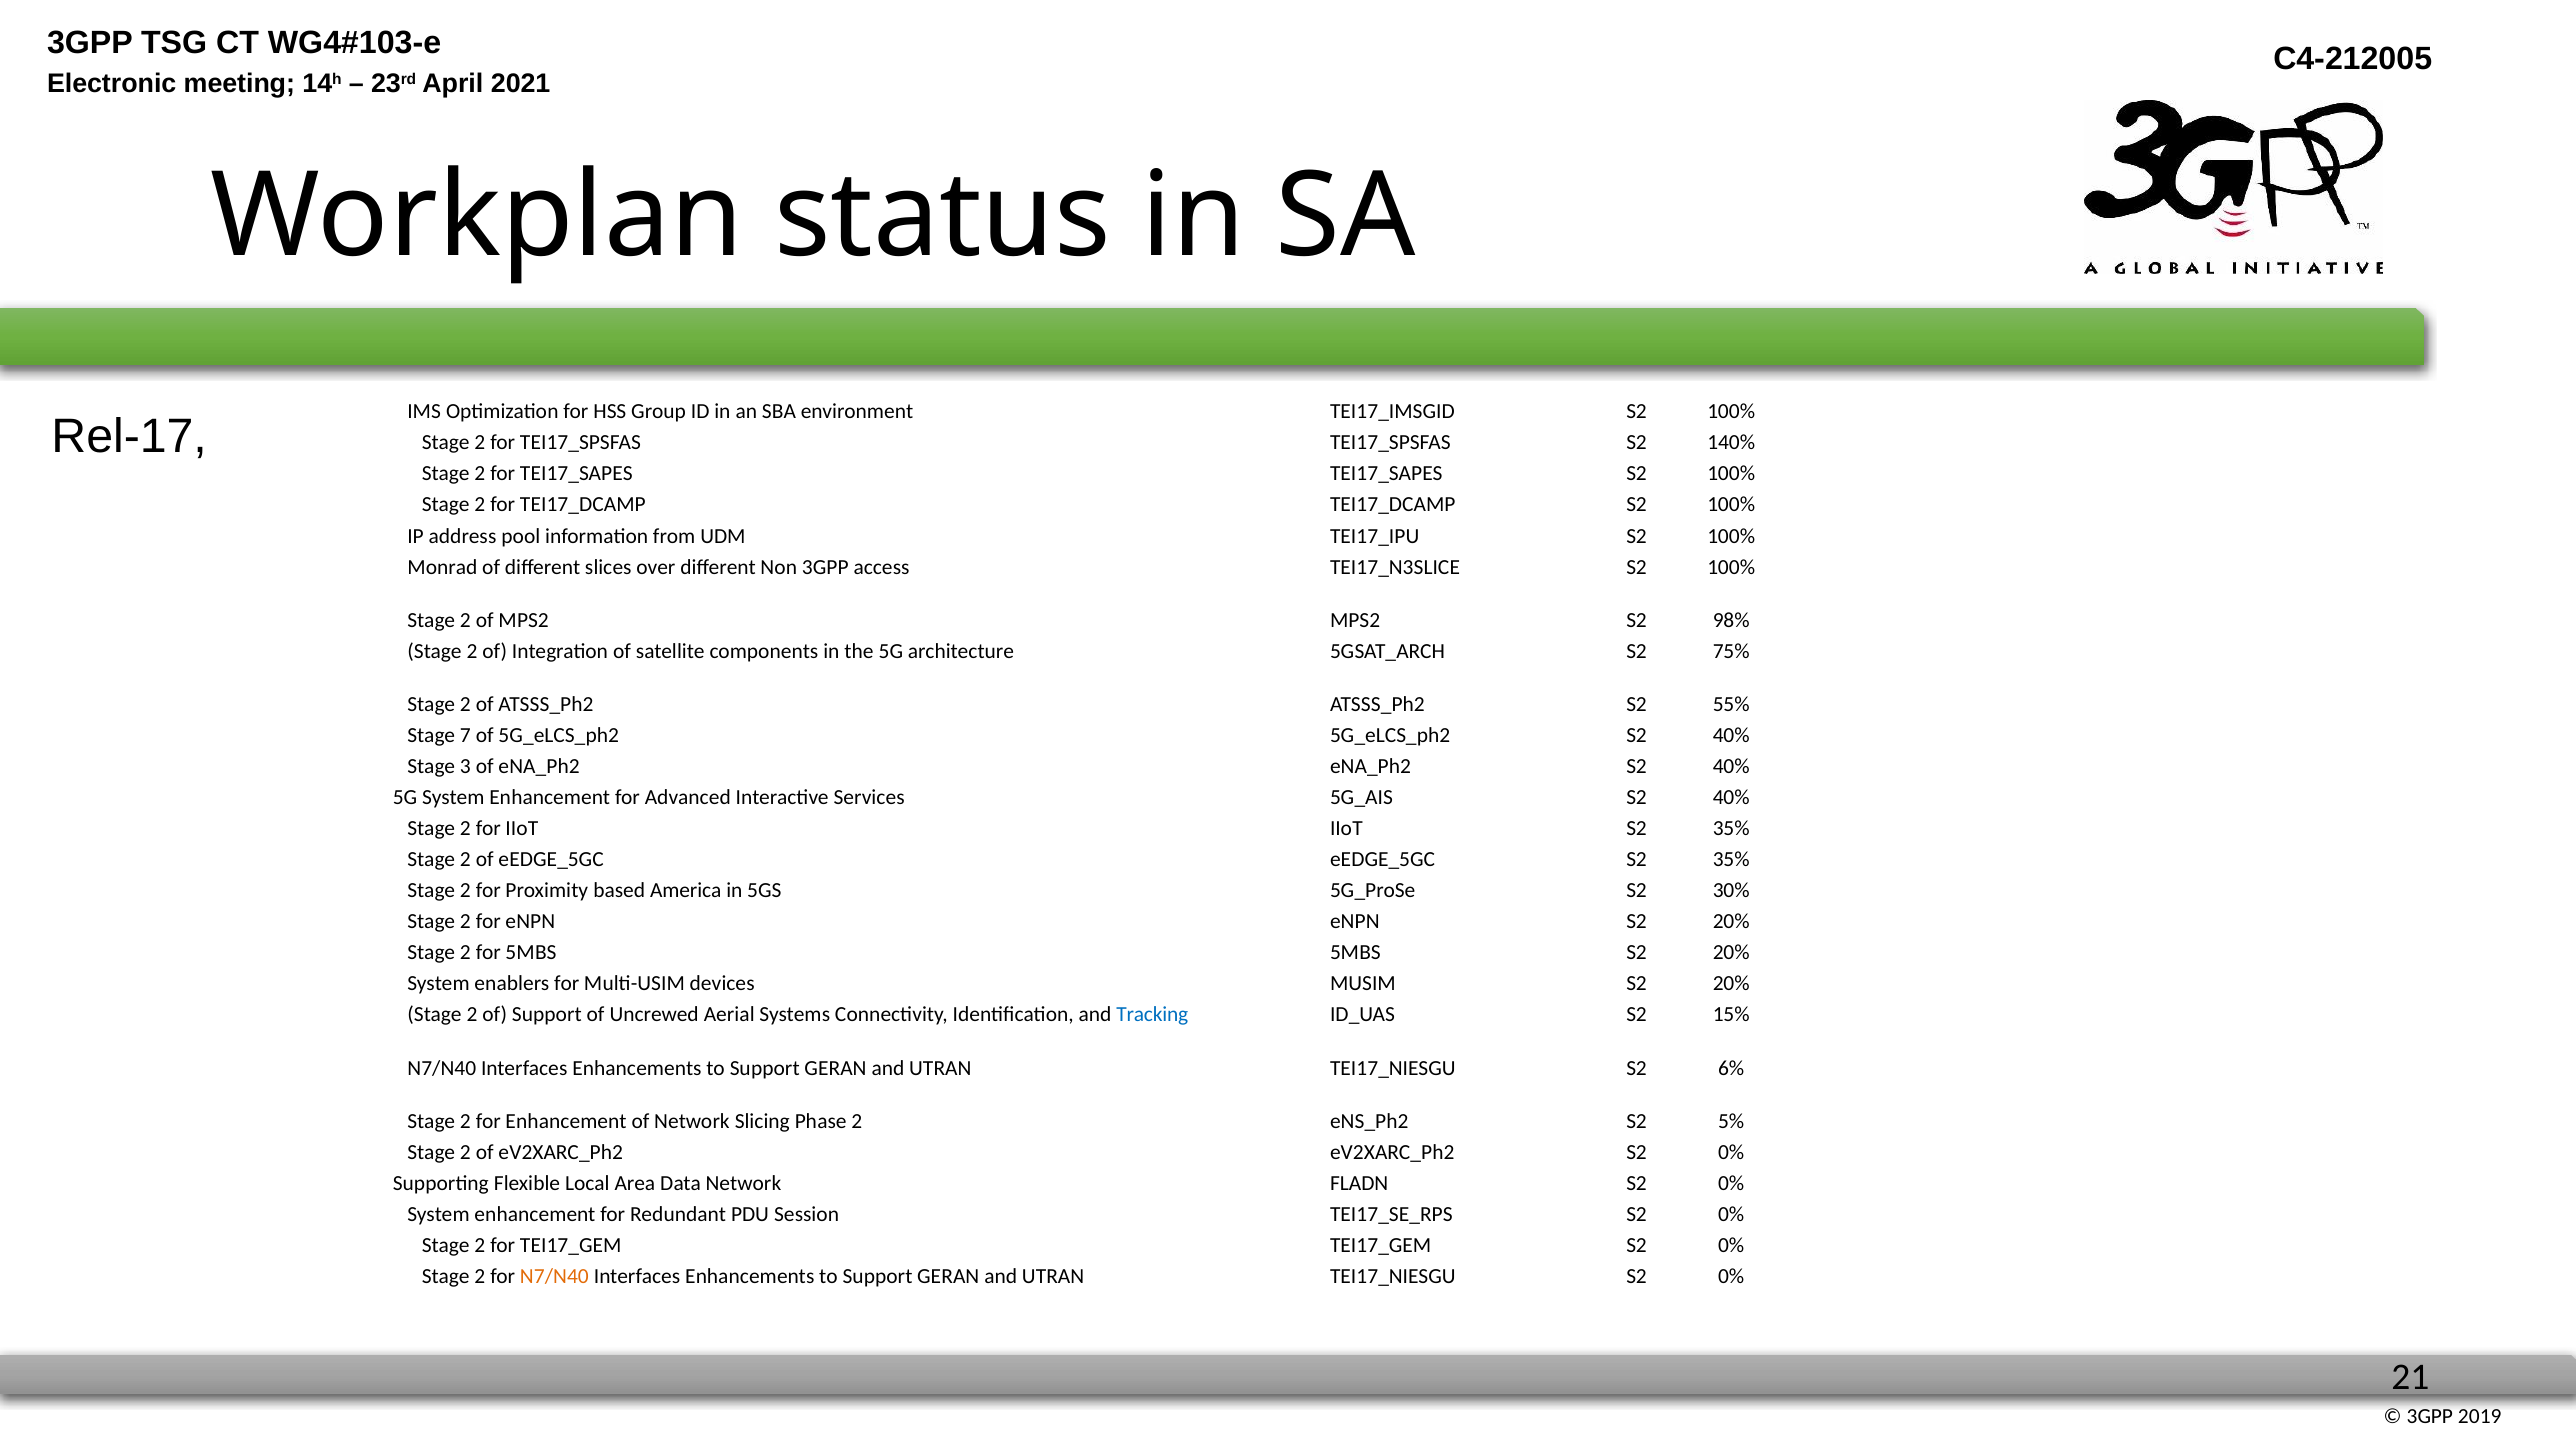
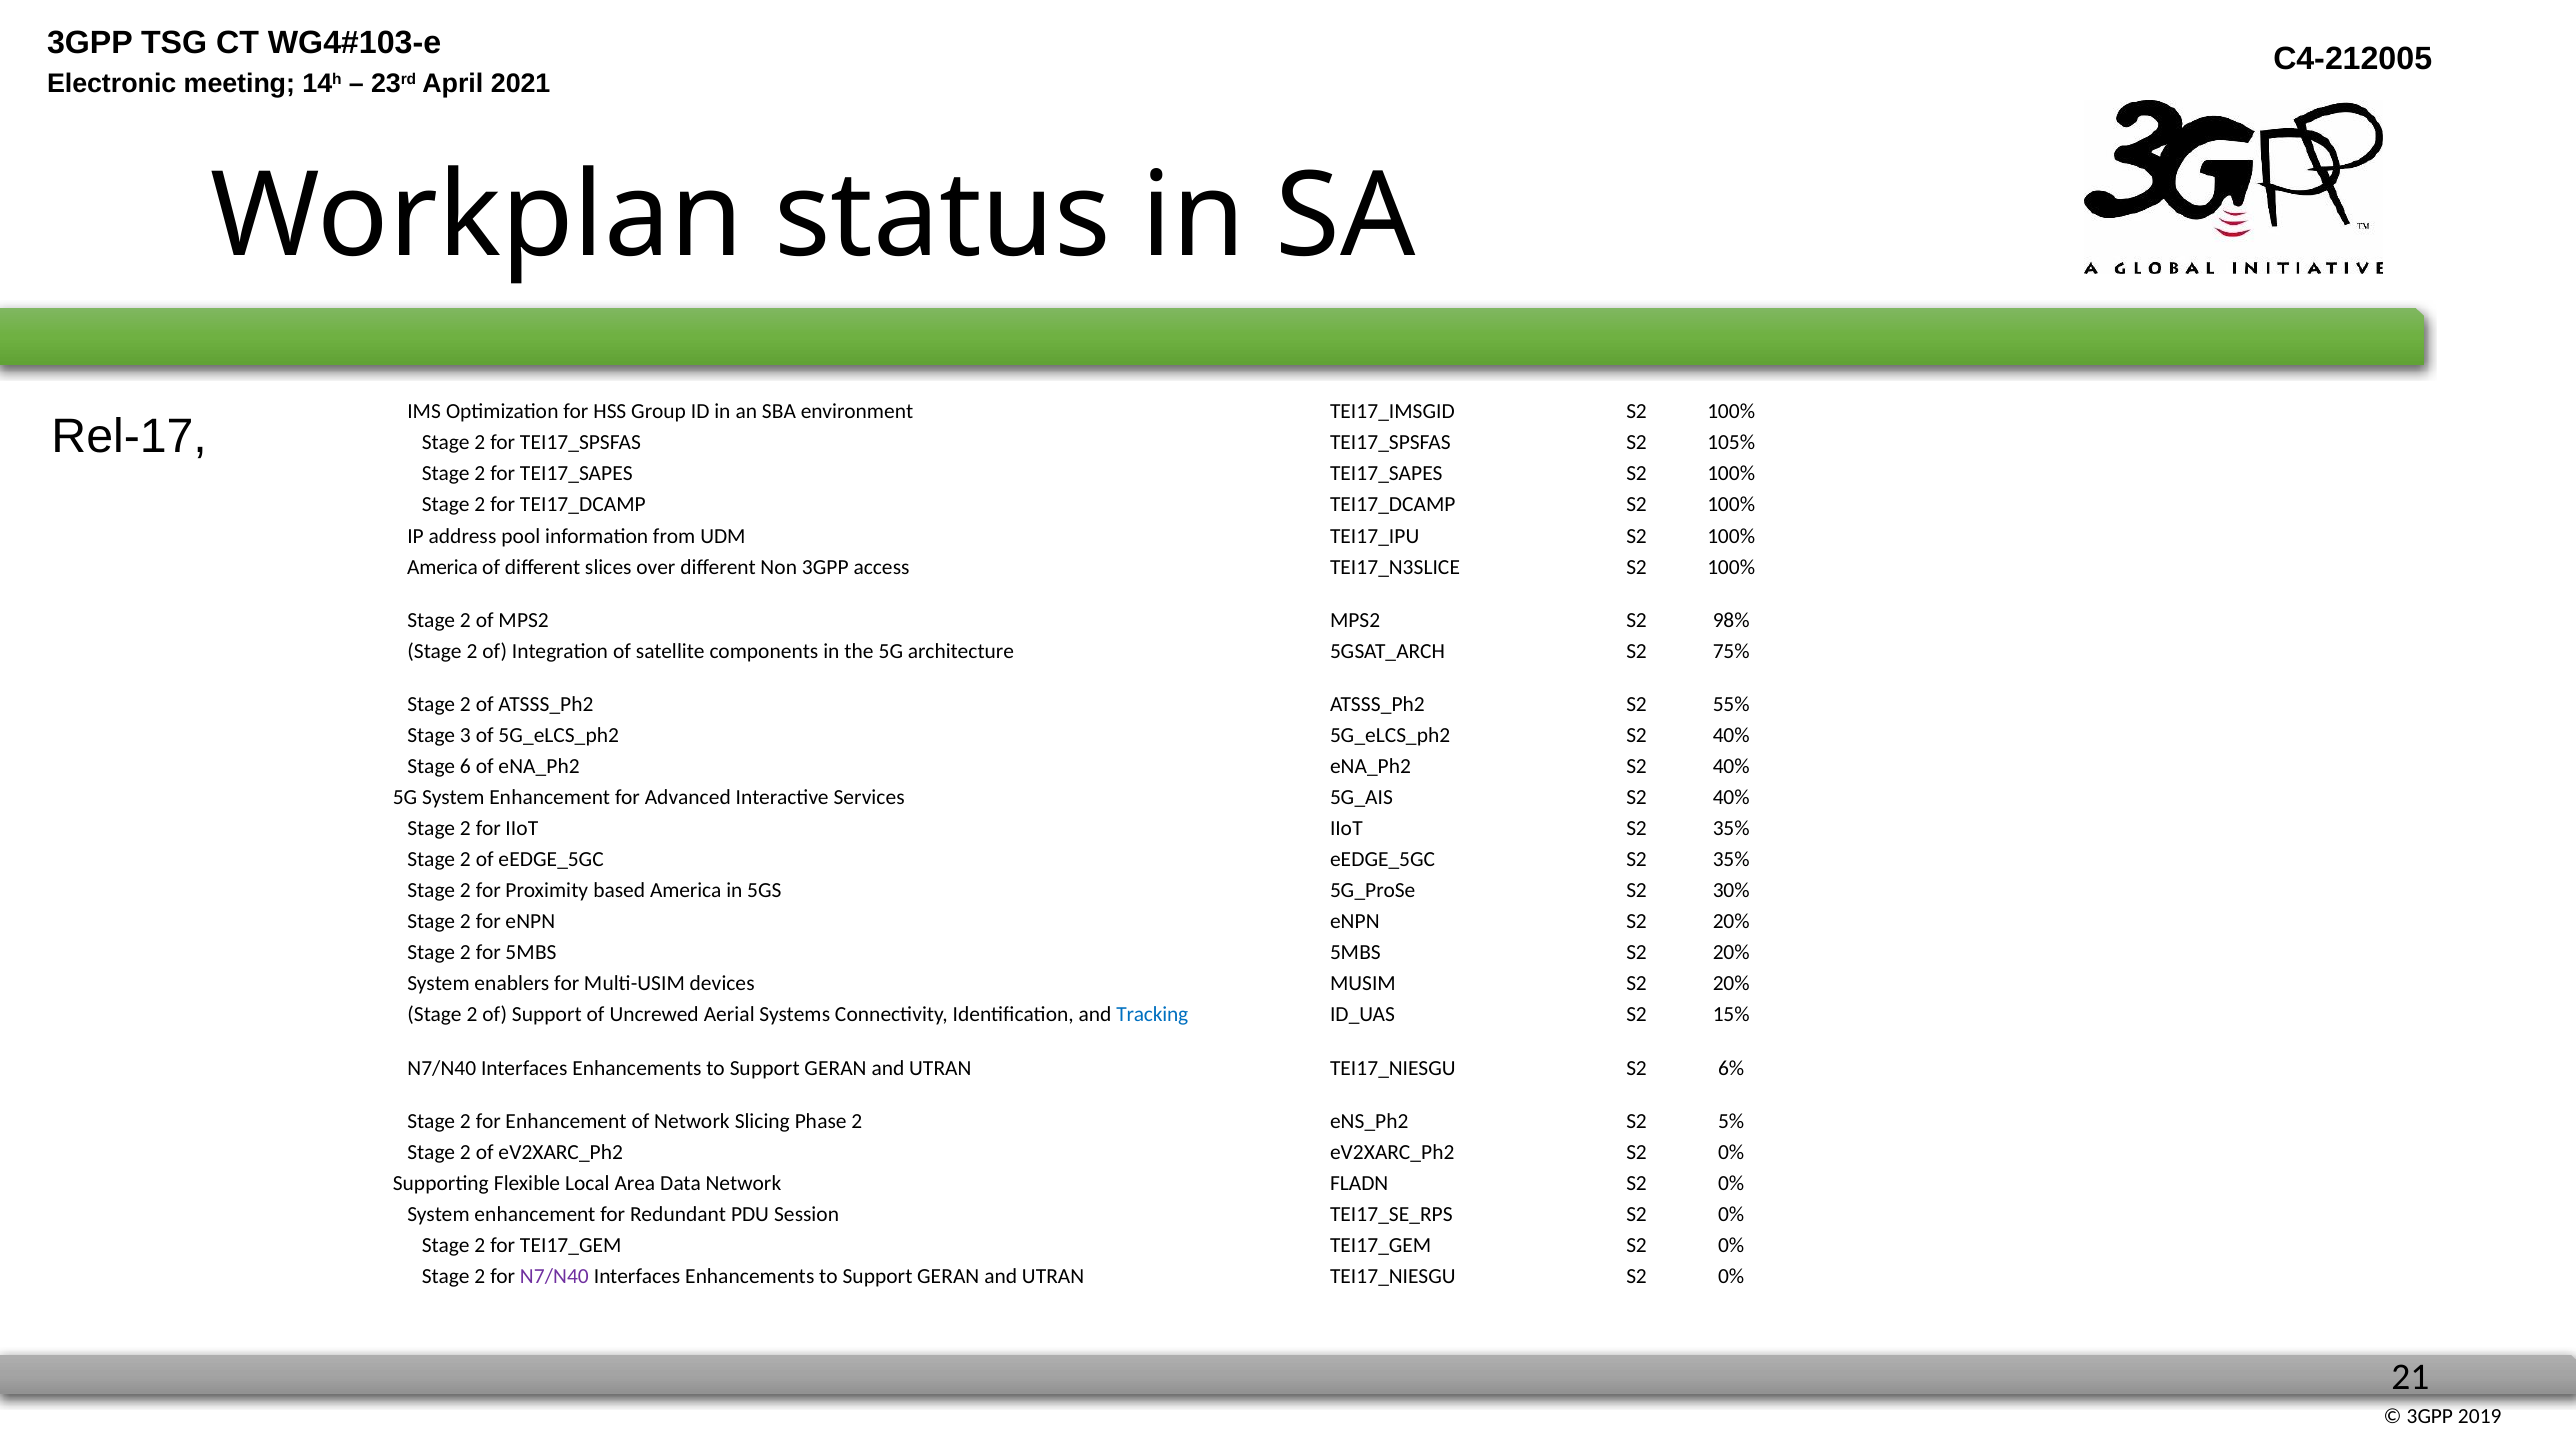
140%: 140% -> 105% (1731, 443)
Monrad: Monrad -> America (443, 567)
7: 7 -> 3 (465, 736)
3: 3 -> 6 (465, 767)
N7/N40 colour: orange -> purple (554, 1276)
